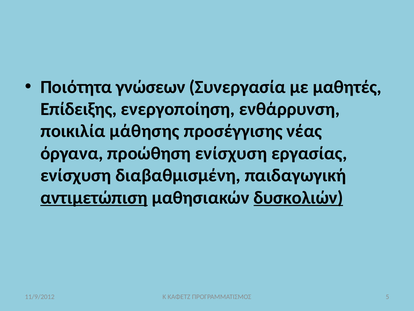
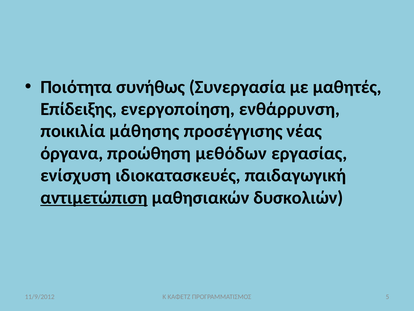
γνώσεων: γνώσεων -> συνήθως (151, 87)
προώθηση ενίσχυση: ενίσχυση -> μεθόδων (231, 153)
διαβαθμισμένη: διαβαθμισμένη -> ιδιοκατασκευές (178, 175)
δυσκολιών underline: present -> none (298, 197)
